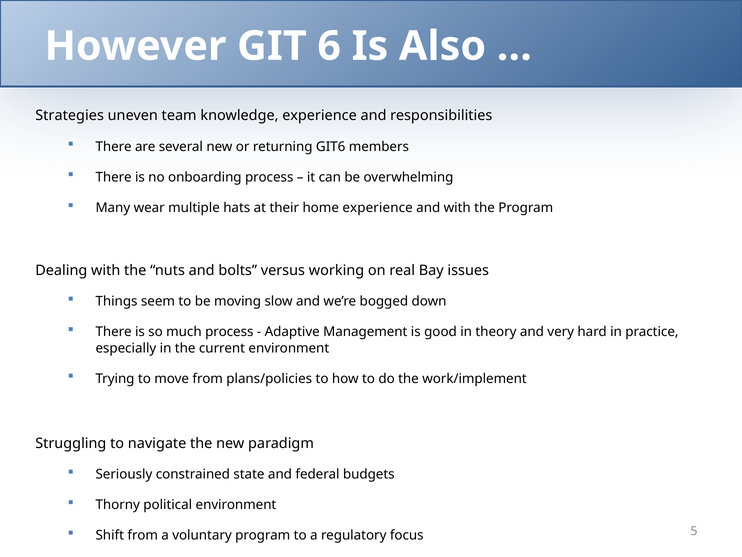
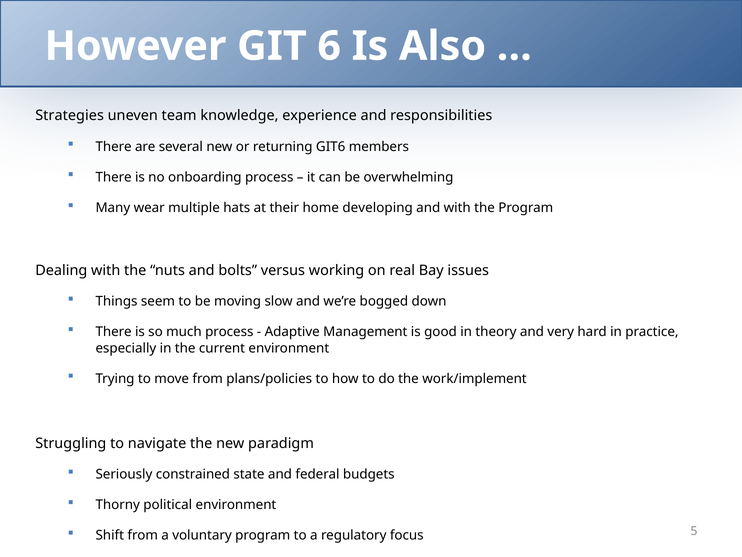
home experience: experience -> developing (378, 208)
